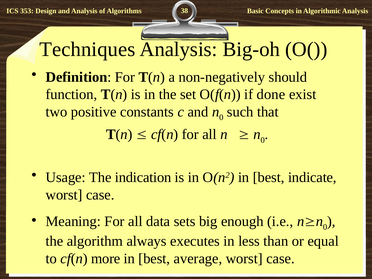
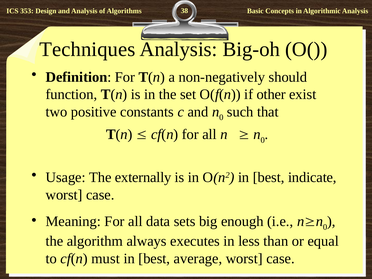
done: done -> other (271, 94)
indication: indication -> externally (143, 177)
more: more -> must (106, 259)
